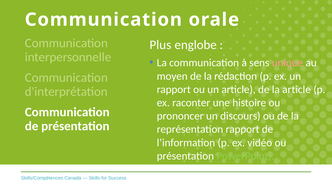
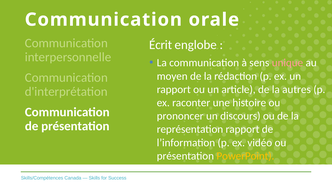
Plus: Plus -> Écrit (161, 45)
la article: article -> autres (297, 89)
PowerPoint colour: light green -> yellow (245, 156)
